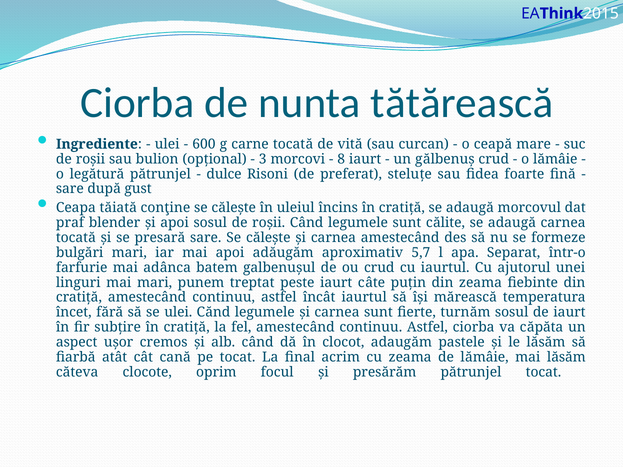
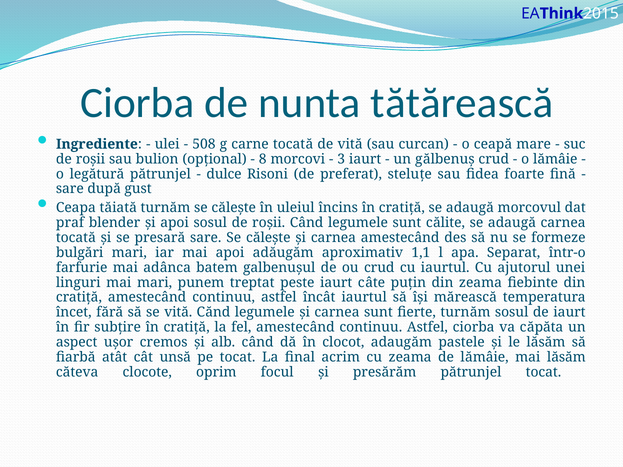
600: 600 -> 508 (204, 144)
3: 3 -> 8 (263, 159)
8: 8 -> 3 (341, 159)
tăiată conţine: conţine -> turnăm (165, 208)
5,7: 5,7 -> 1,1 (421, 253)
se ulei: ulei -> vită (178, 313)
cană: cană -> unsă (175, 357)
